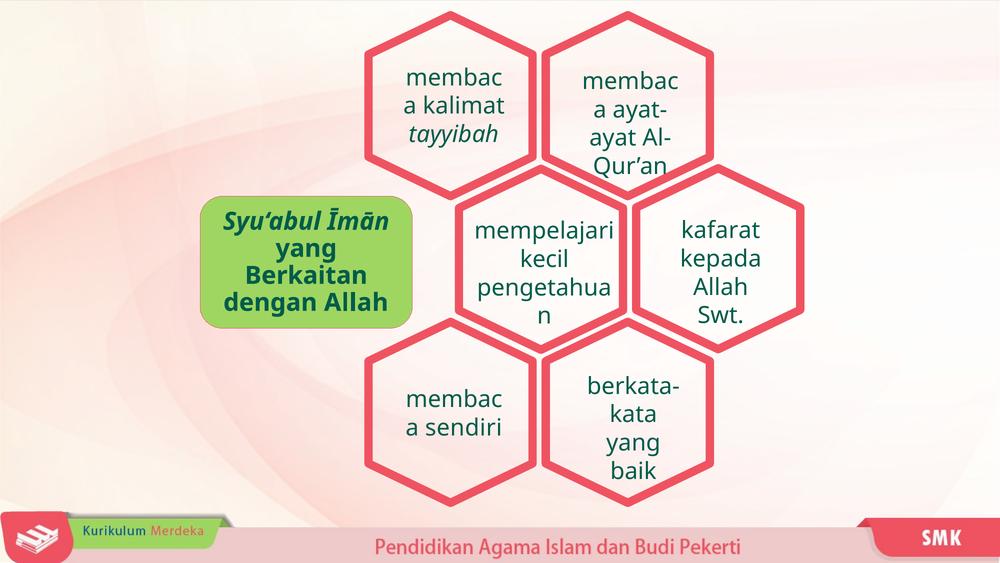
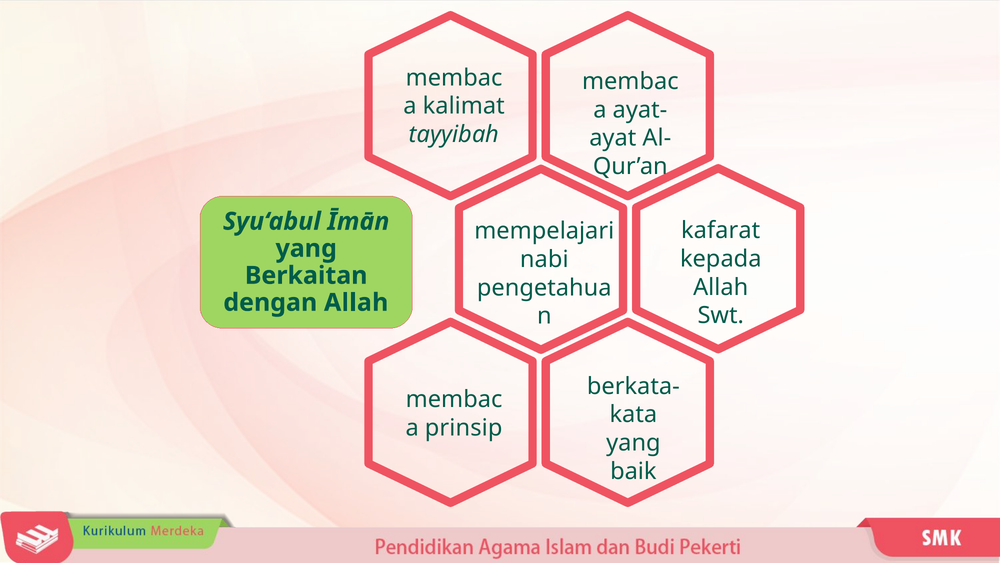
kecil: kecil -> nabi (544, 259)
sendiri: sendiri -> prinsip (464, 427)
